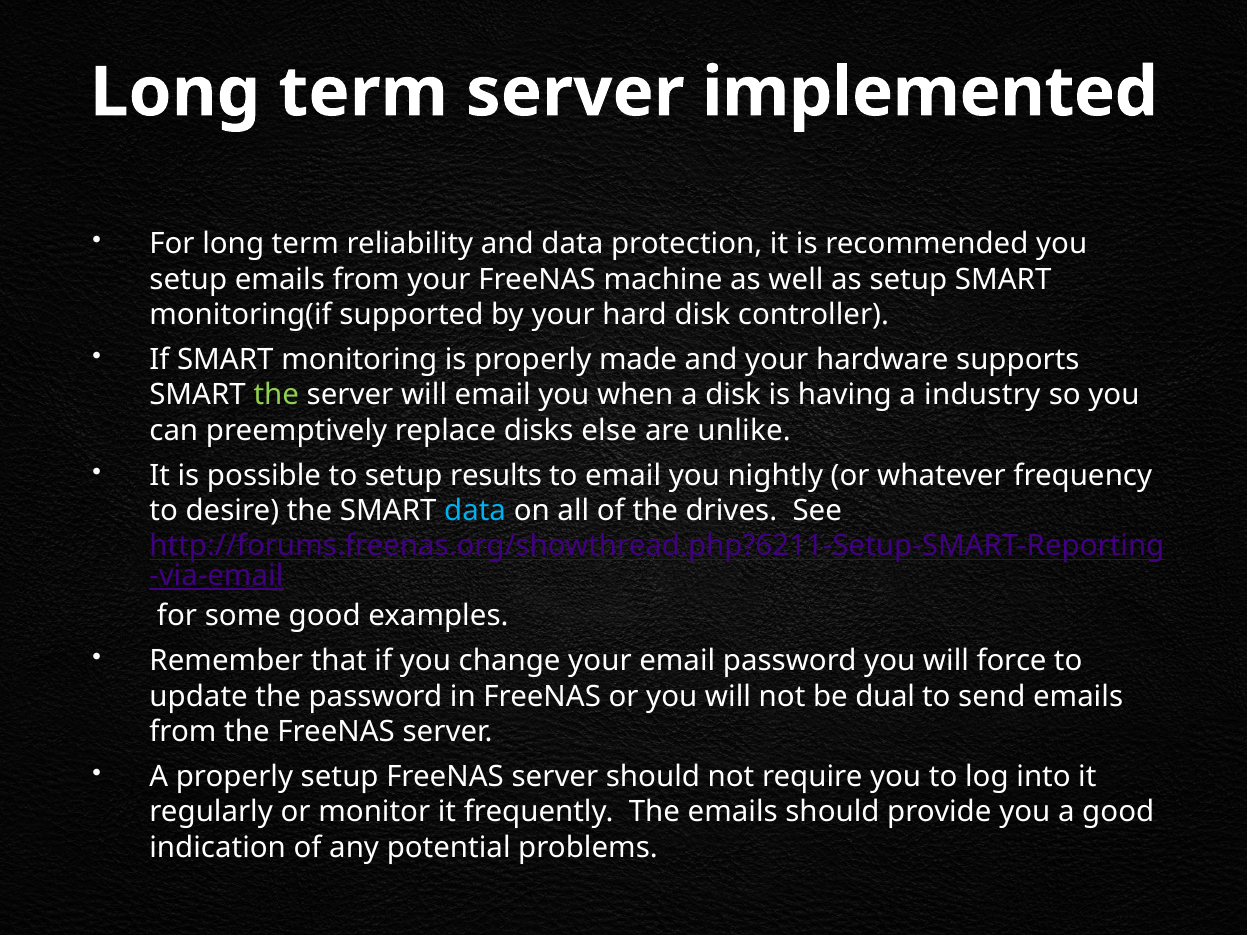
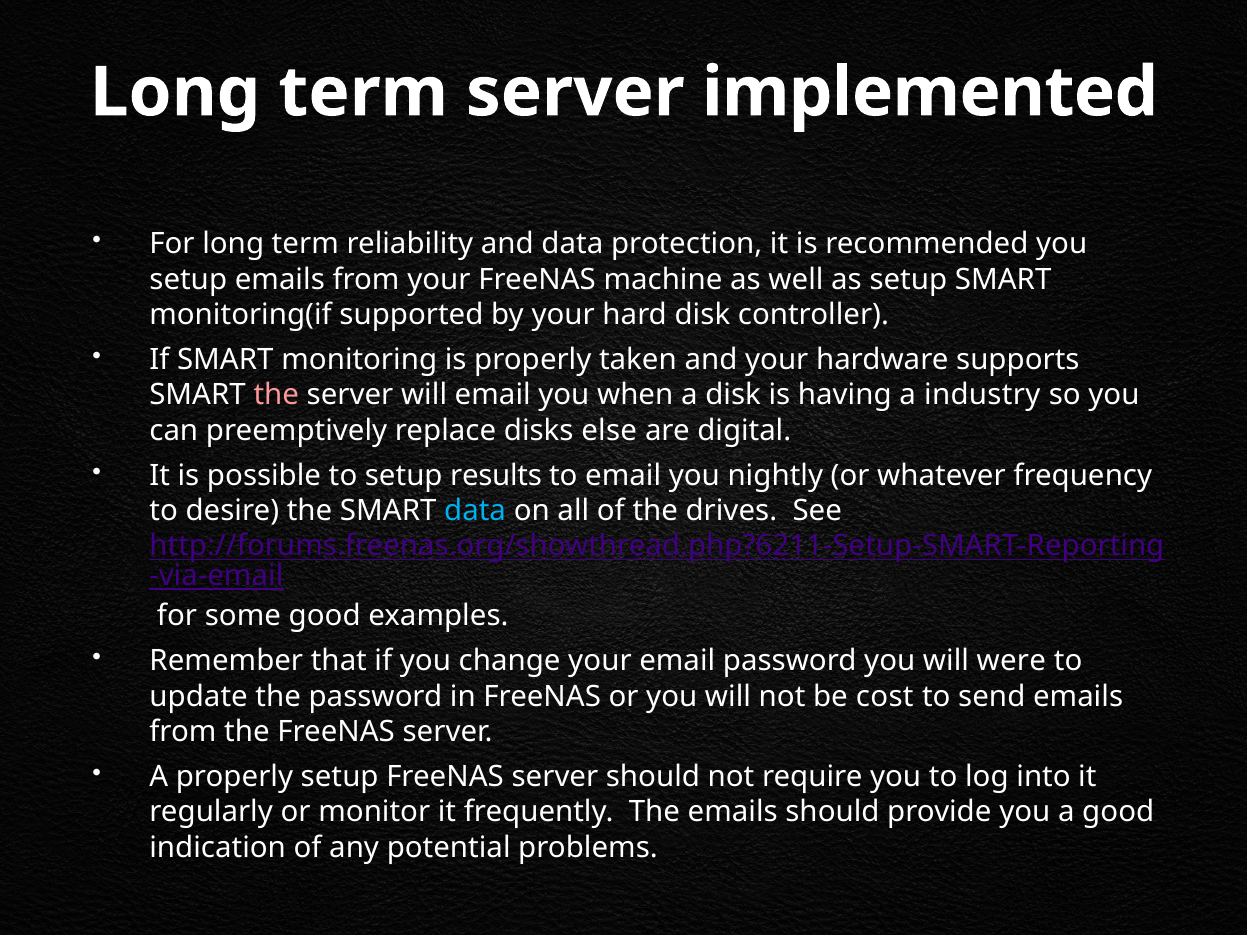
made: made -> taken (638, 360)
the colour: light green -> pink (276, 395)
unlike: unlike -> digital (744, 431)
force: force -> were (1011, 661)
dual: dual -> cost (885, 697)
